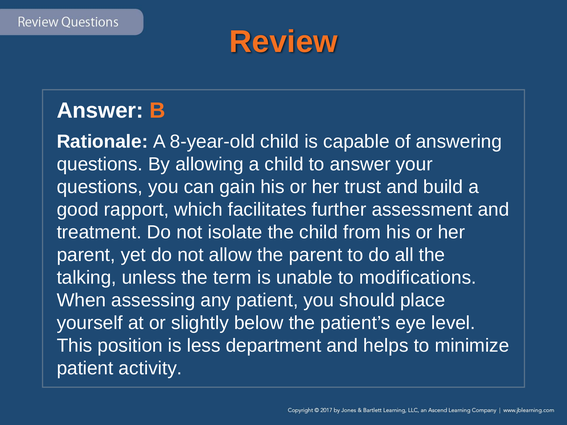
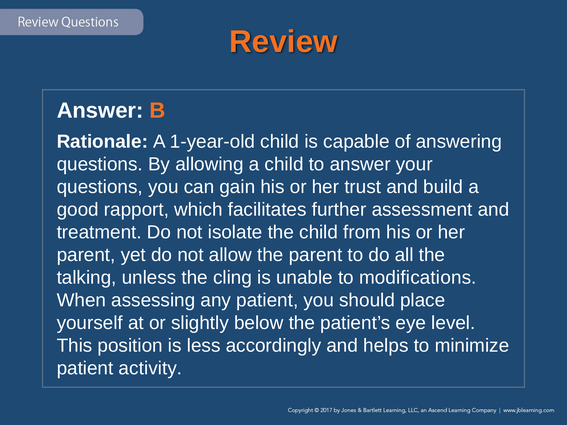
8-year-old: 8-year-old -> 1-year-old (213, 142)
term: term -> cling (233, 278)
department: department -> accordingly (273, 346)
